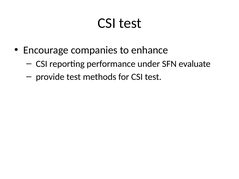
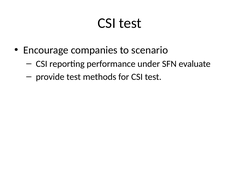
enhance: enhance -> scenario (150, 50)
